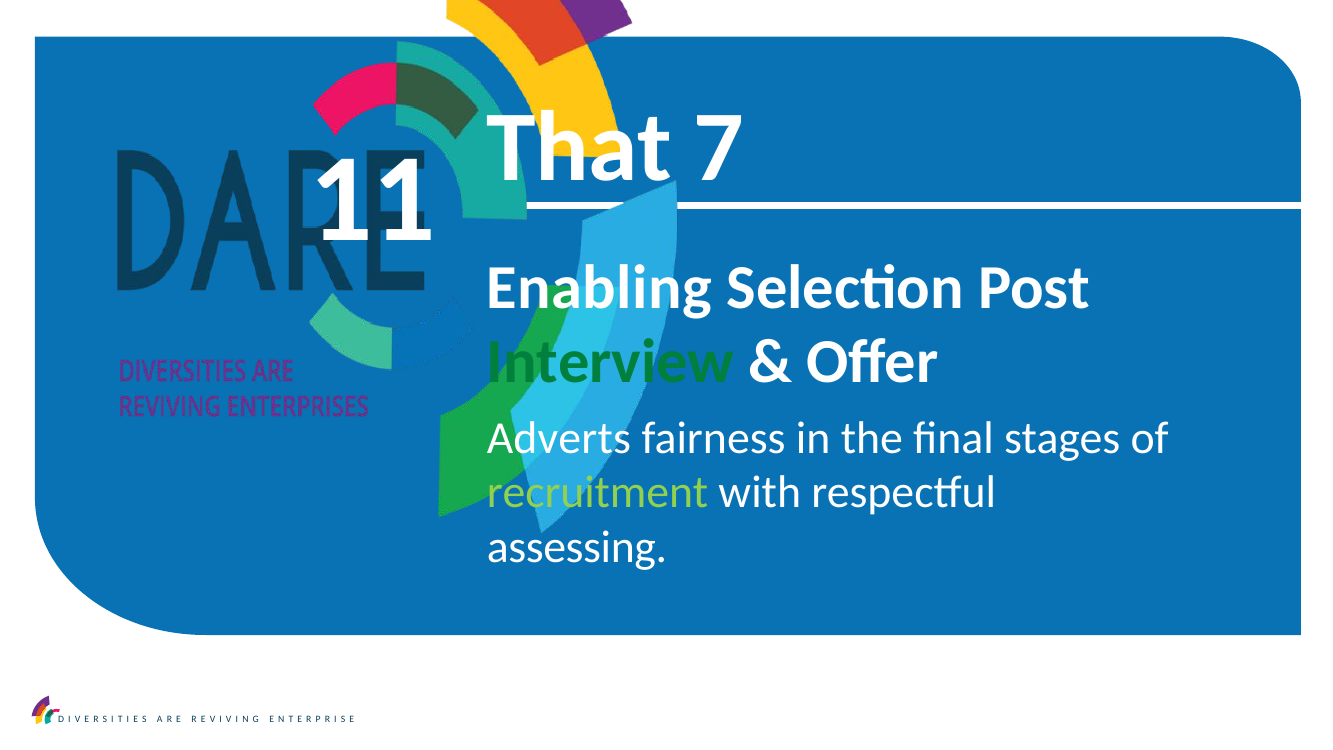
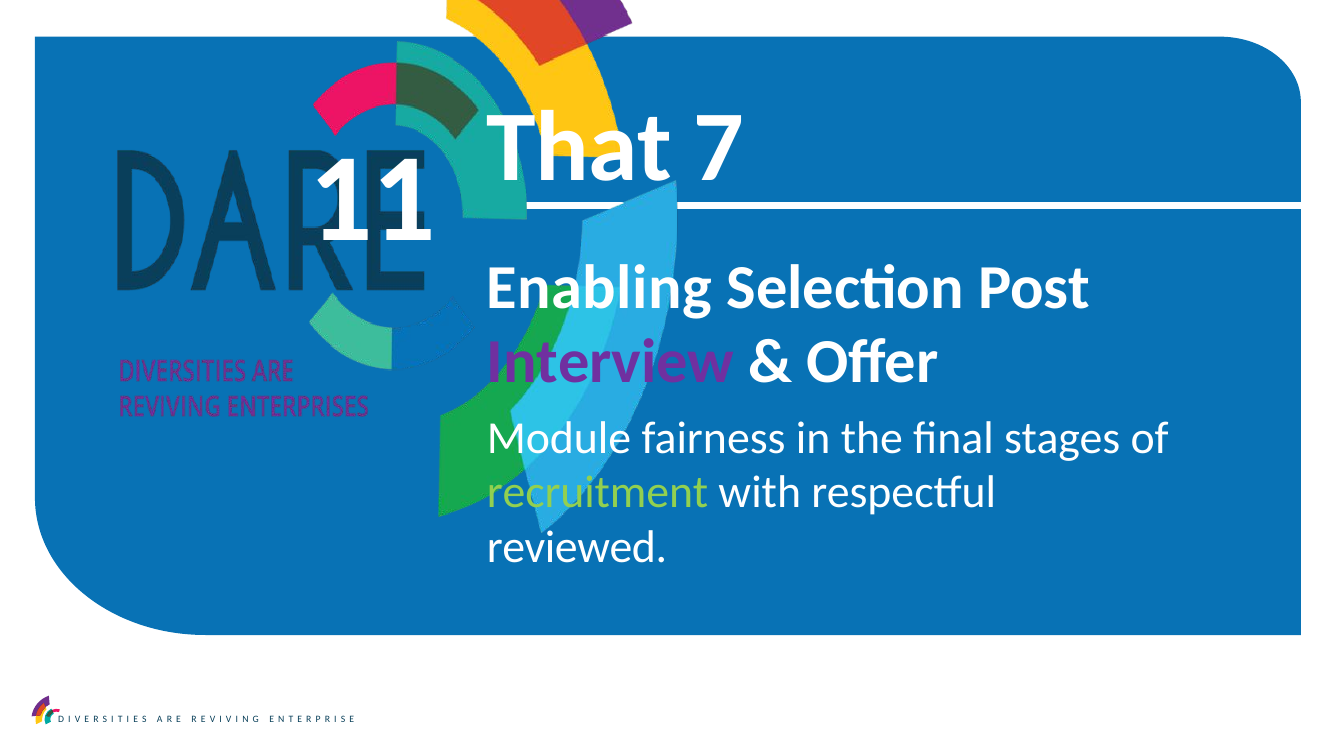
Interview colour: green -> purple (610, 362)
Adverts: Adverts -> Module (559, 438)
assessing: assessing -> reviewed (577, 547)
